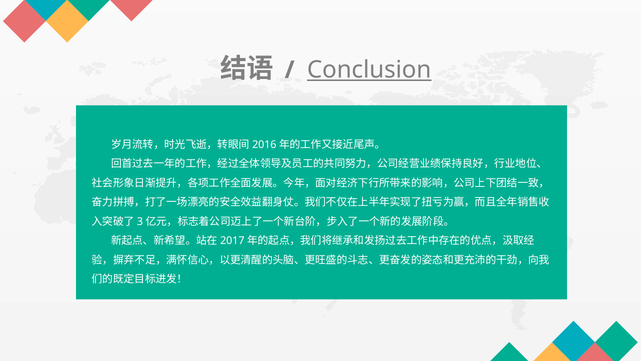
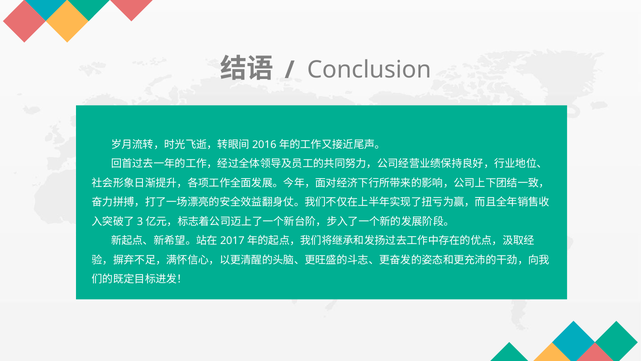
Conclusion underline: present -> none (369, 70)
